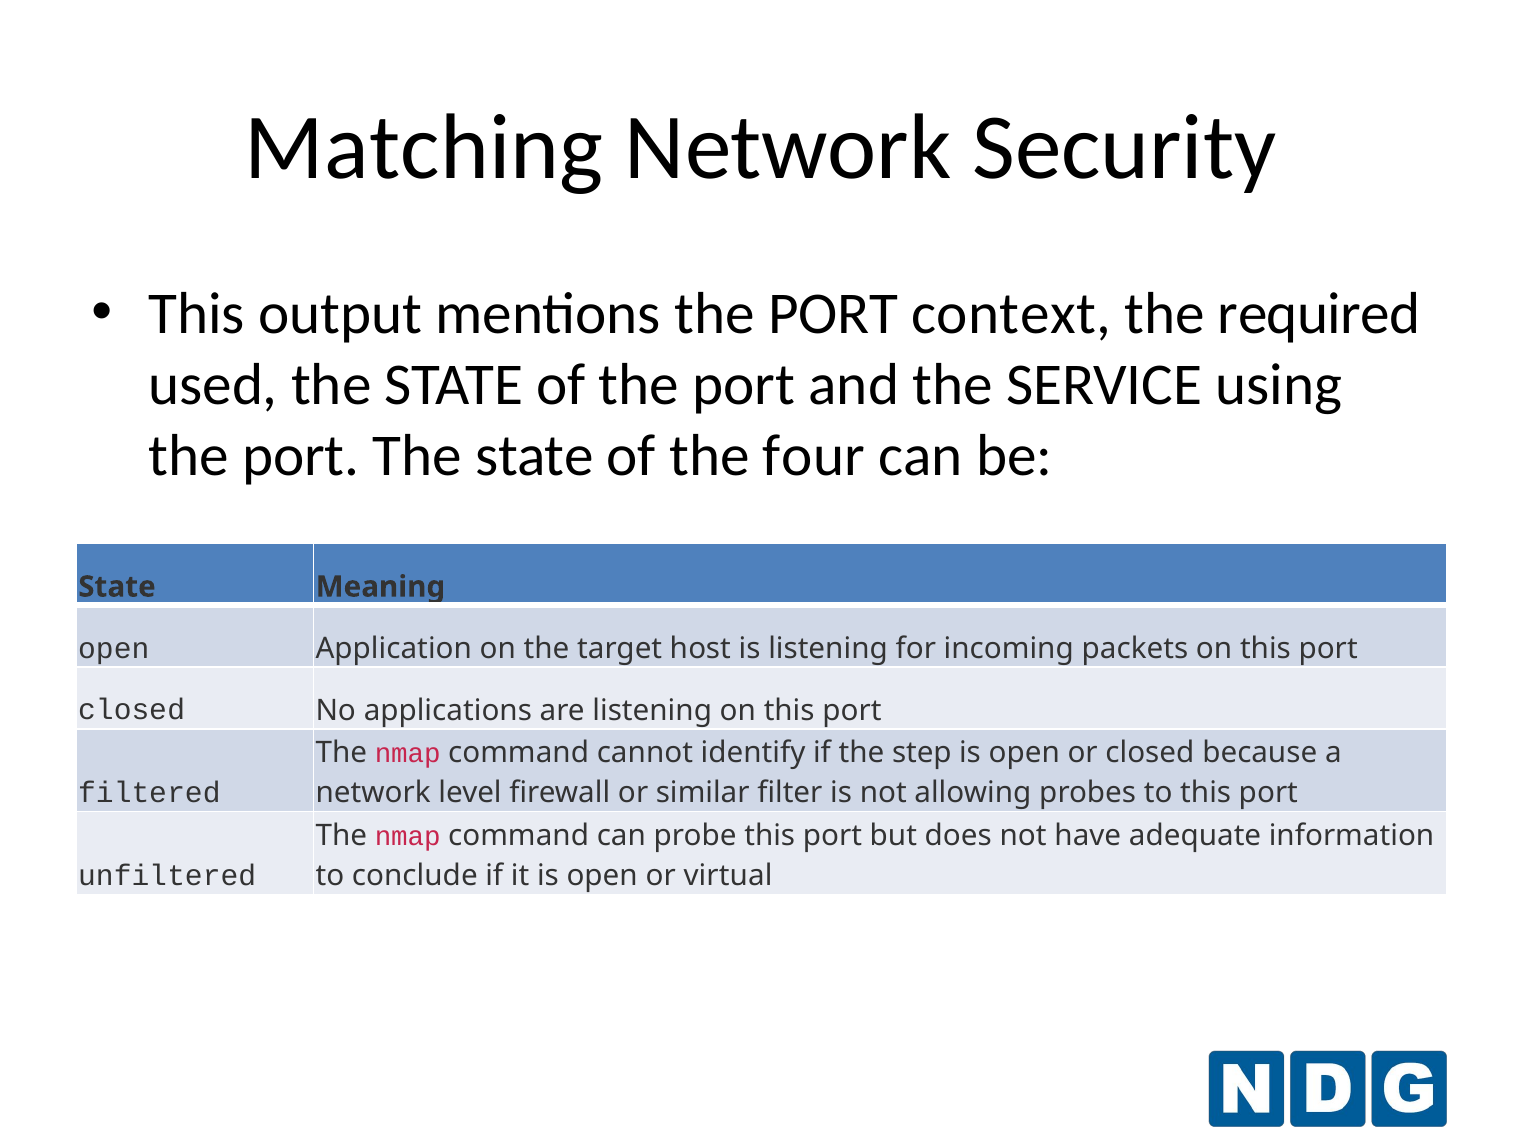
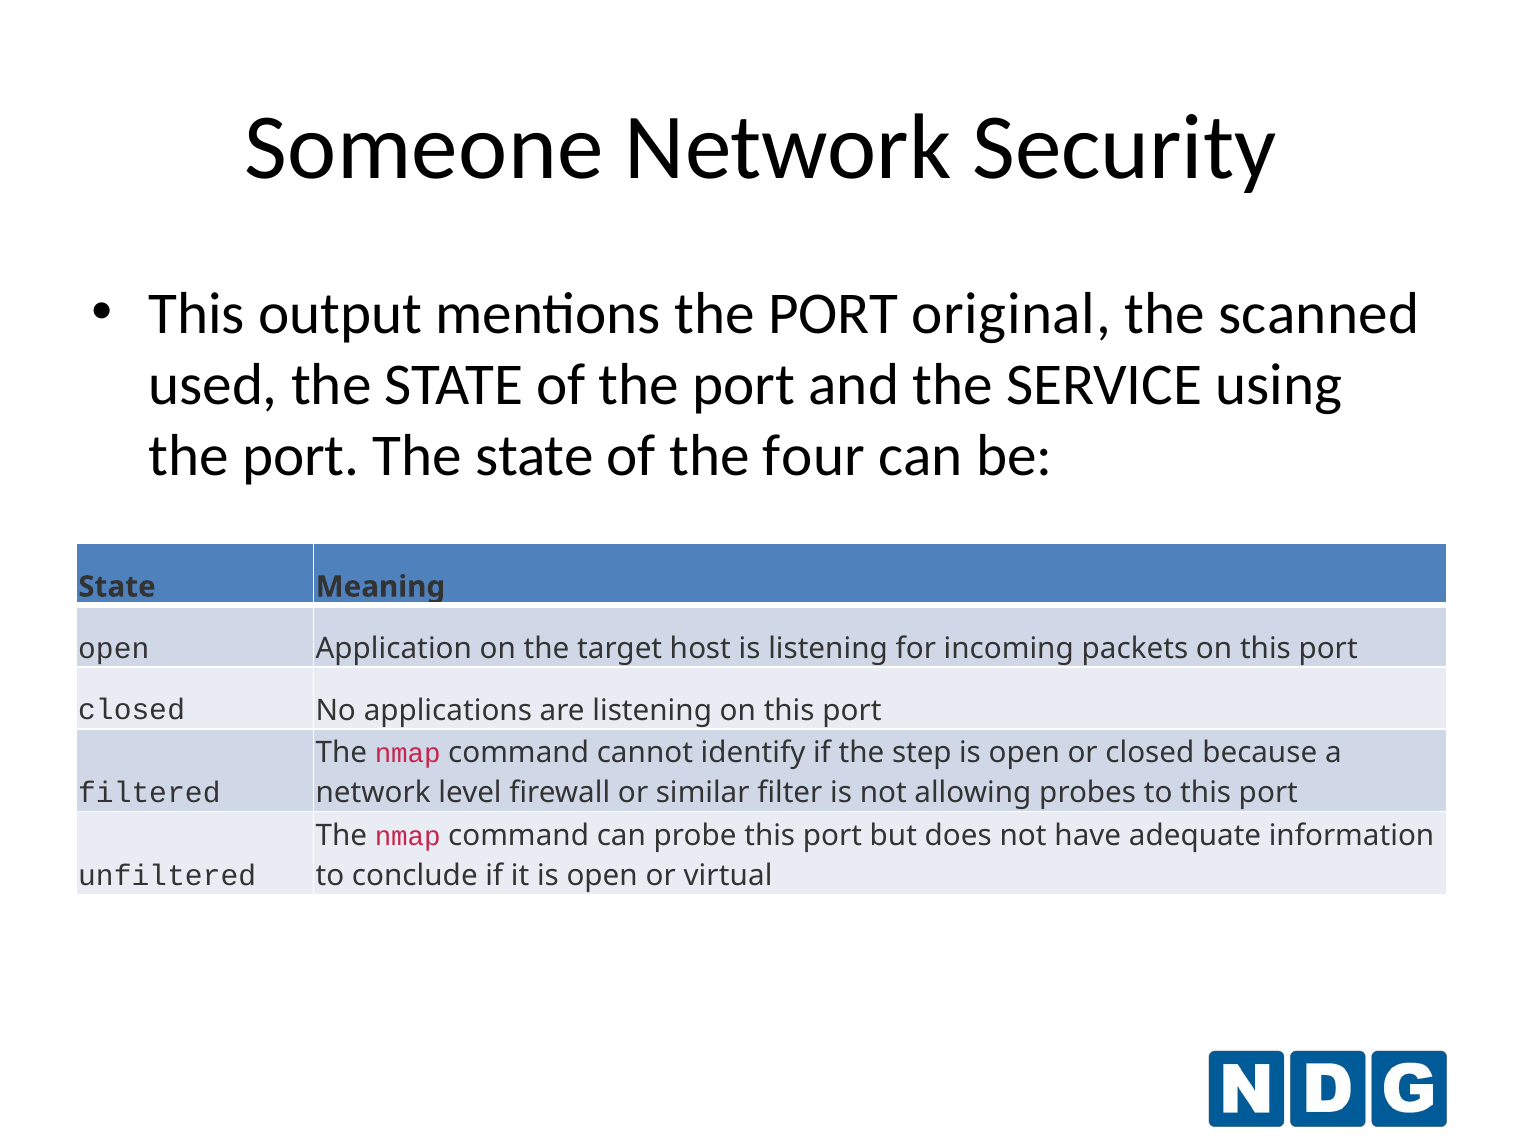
Matching: Matching -> Someone (424, 147)
context: context -> original (1011, 314)
required: required -> scanned (1319, 314)
